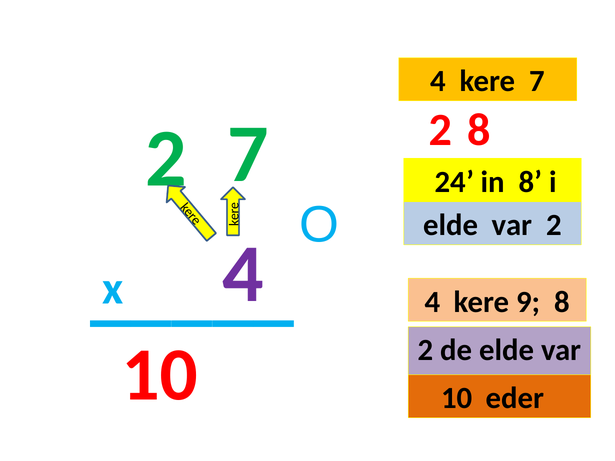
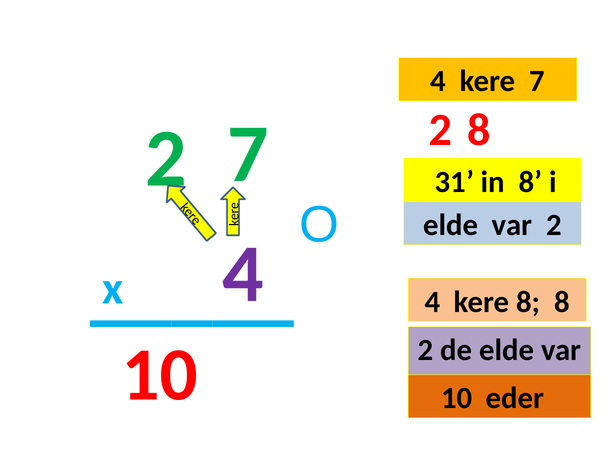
24: 24 -> 31 (454, 182)
kere 9: 9 -> 8 (528, 302)
